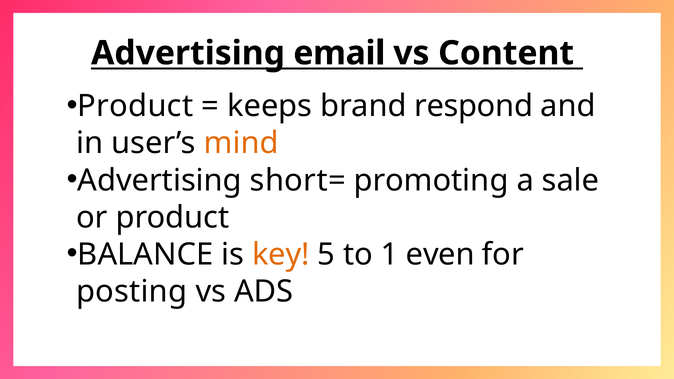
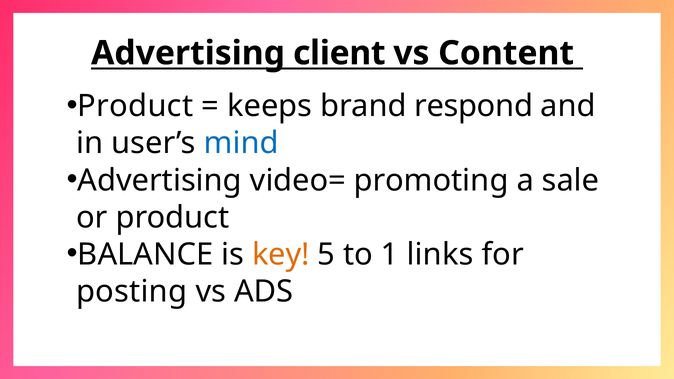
email: email -> client (339, 53)
mind colour: orange -> blue (241, 143)
short=: short= -> video= (298, 180)
even: even -> links (440, 255)
